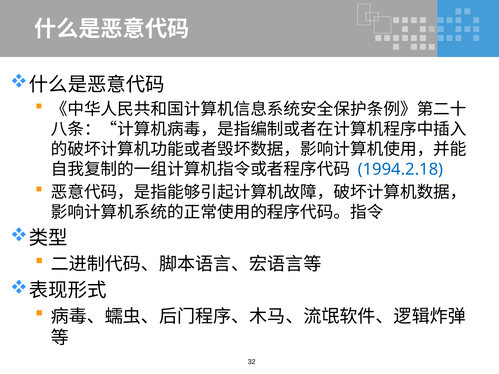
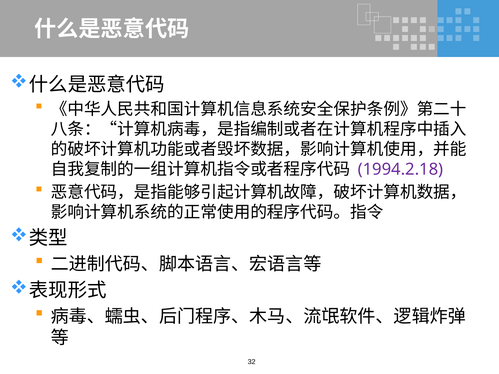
1994.2.18 colour: blue -> purple (400, 169)
